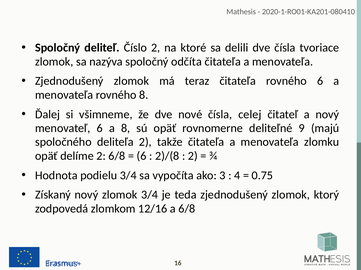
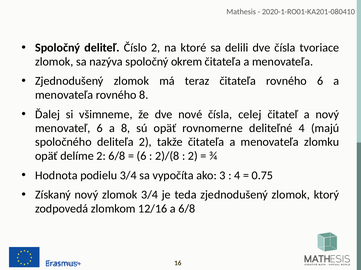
odčíta: odčíta -> okrem (187, 62)
deliteľné 9: 9 -> 4 (302, 129)
